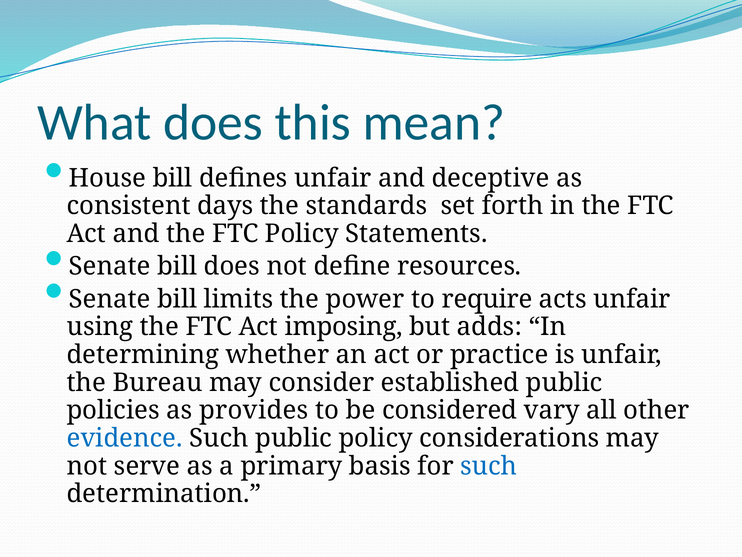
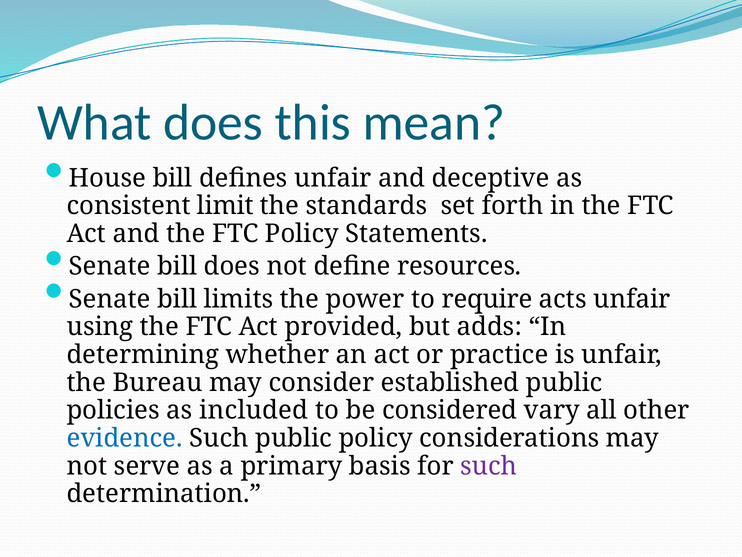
days: days -> limit (225, 206)
imposing: imposing -> provided (344, 327)
provides: provides -> included (254, 410)
such colour: blue -> purple (489, 466)
